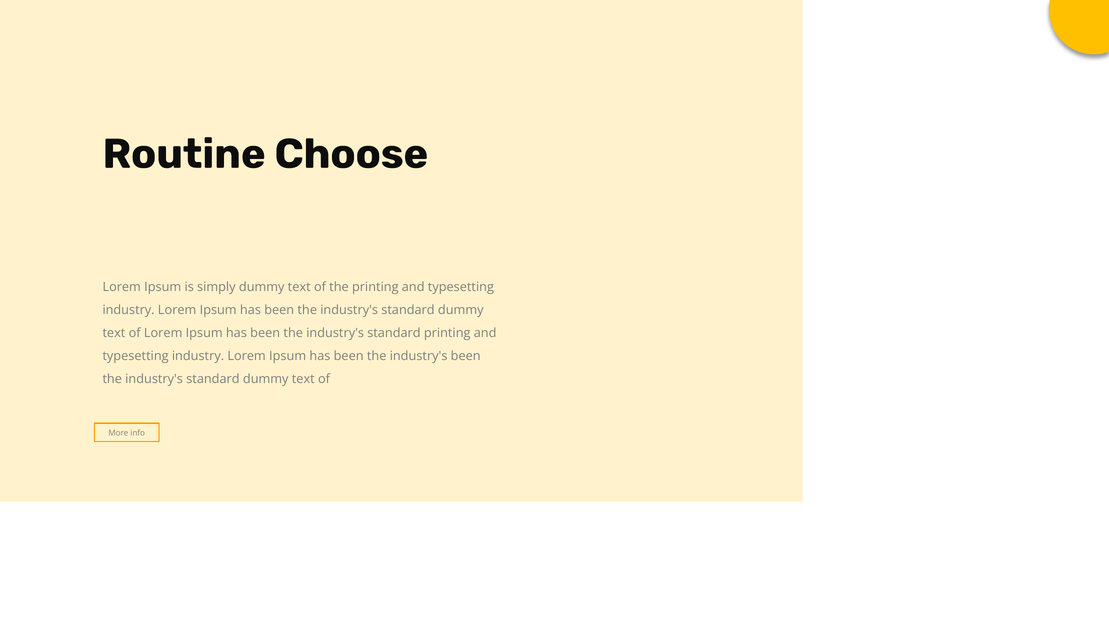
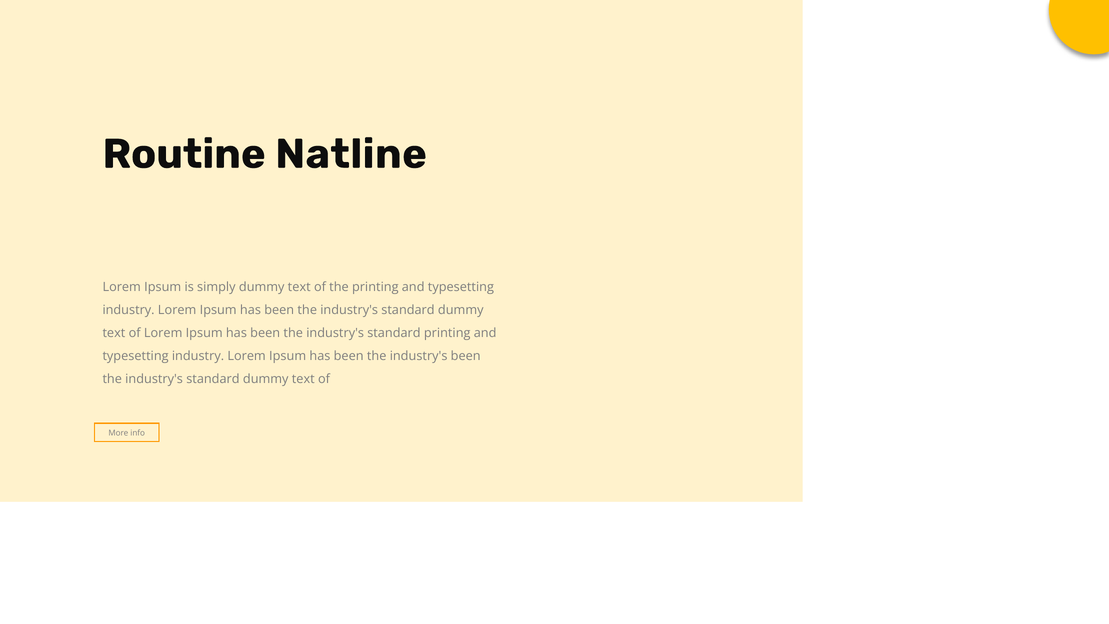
Choose: Choose -> Natline (351, 154)
